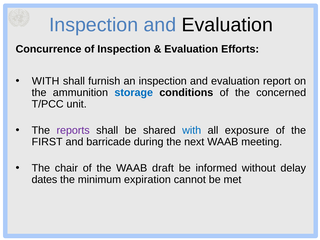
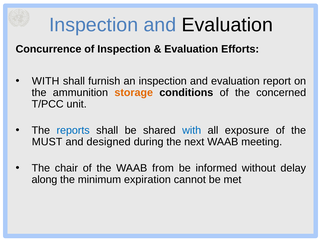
storage colour: blue -> orange (134, 93)
reports colour: purple -> blue (73, 130)
FIRST: FIRST -> MUST (47, 142)
barricade: barricade -> designed (109, 142)
draft: draft -> from (163, 168)
dates: dates -> along (44, 179)
